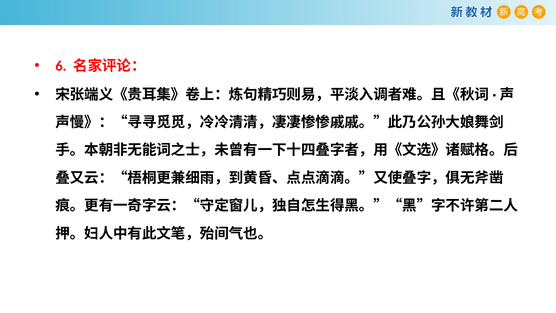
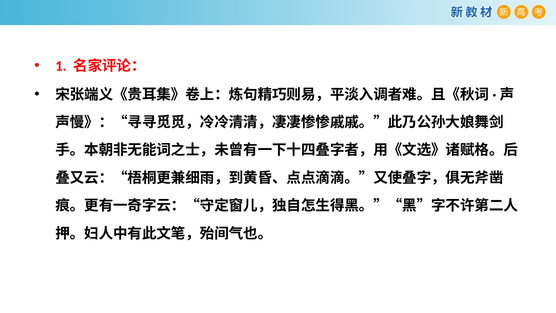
6: 6 -> 1 (61, 66)
